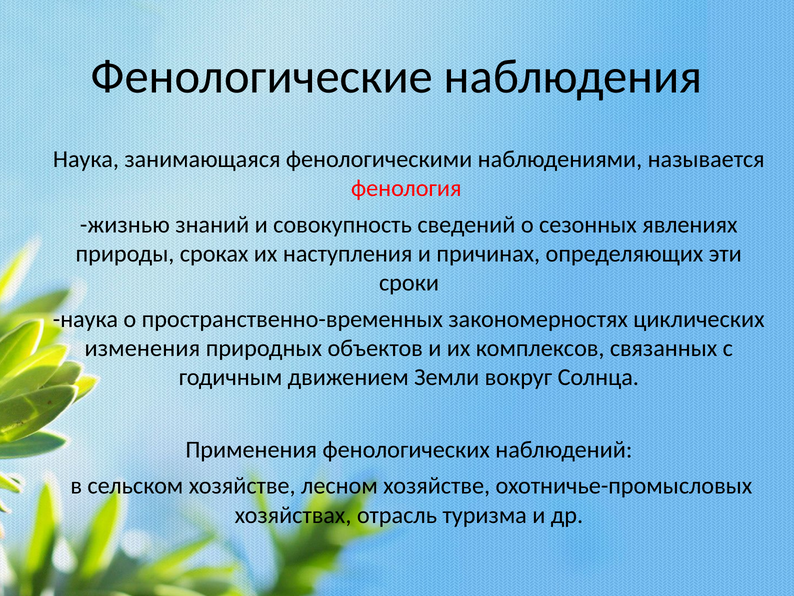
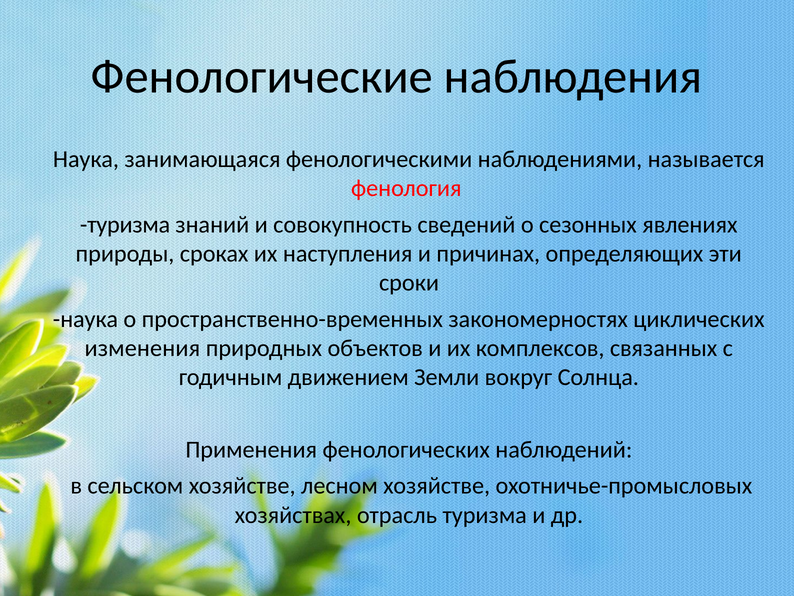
жизнью: жизнью -> туризма (125, 224)
